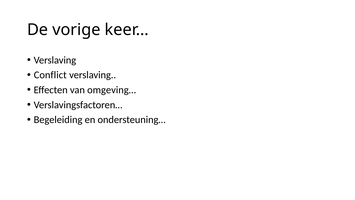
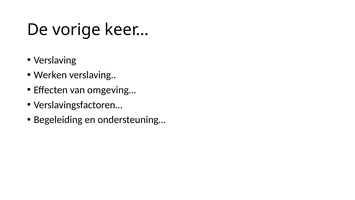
Conflict: Conflict -> Werken (50, 75)
